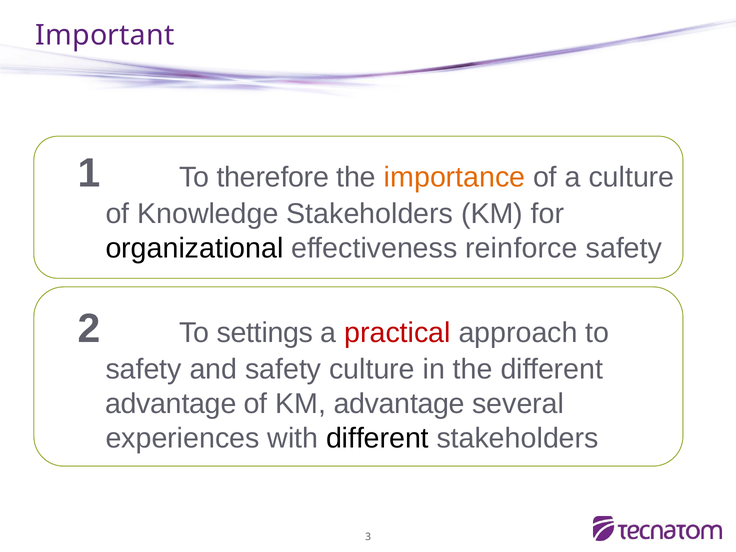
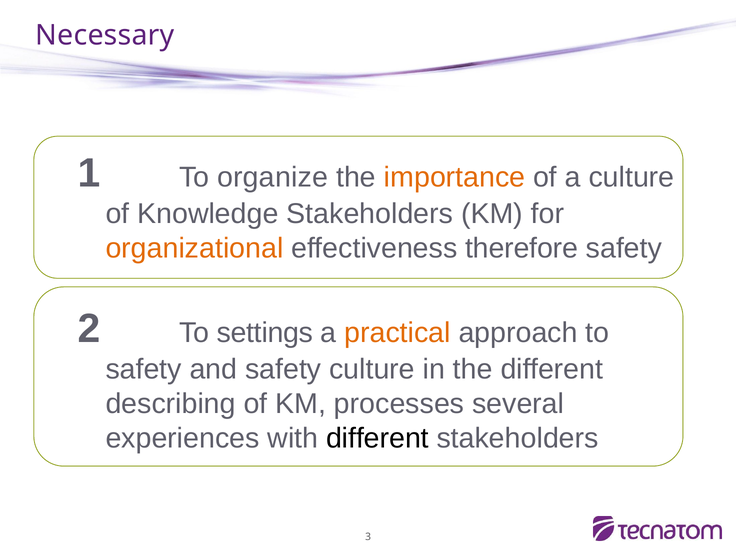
Important: Important -> Necessary (105, 35)
therefore: therefore -> organize (273, 177)
organizational colour: black -> orange (194, 248)
reinforce: reinforce -> therefore (522, 248)
practical colour: red -> orange (397, 333)
advantage: advantage -> describing (171, 404)
KM advantage: advantage -> processes (399, 404)
